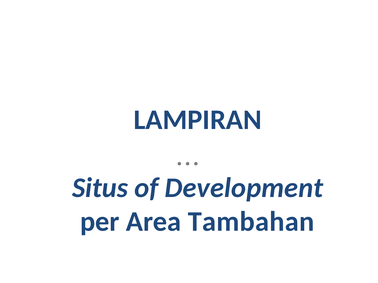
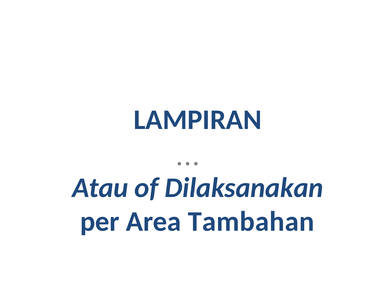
Situs: Situs -> Atau (100, 188)
Development: Development -> Dilaksanakan (244, 188)
